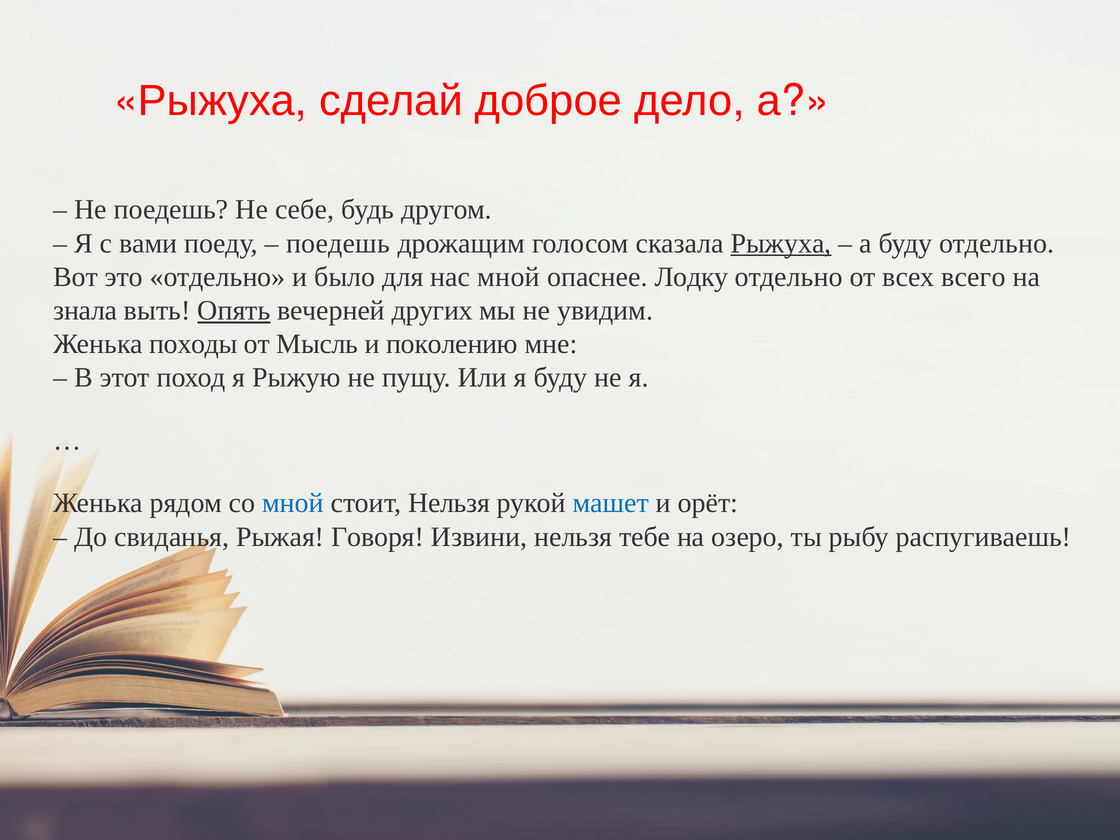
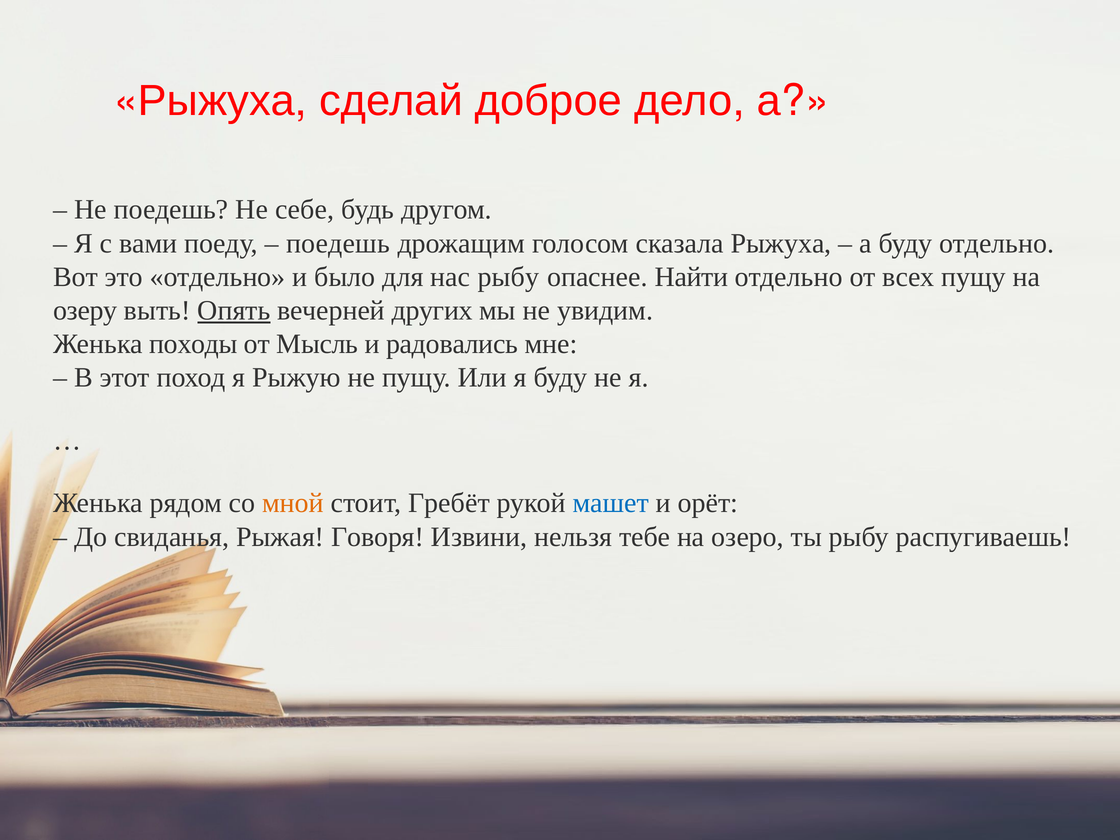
Рыжуха underline: present -> none (781, 243)
нас мной: мной -> рыбу (509, 277)
Лодку: Лодку -> Найти (692, 277)
всех всего: всего -> пущу (974, 277)
знала: знала -> озеру (85, 311)
поколению: поколению -> радовались (452, 344)
мной colour: blue -> orange (293, 503)
стоит Нельзя: Нельзя -> Гребёт (449, 503)
